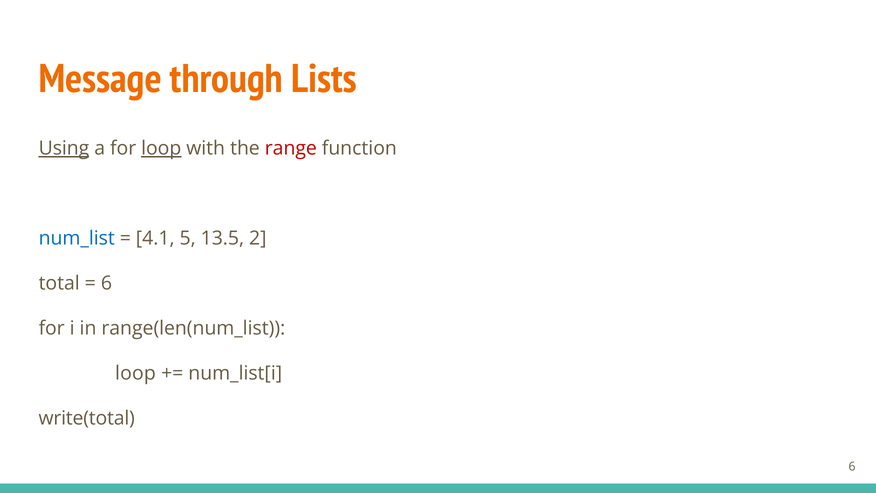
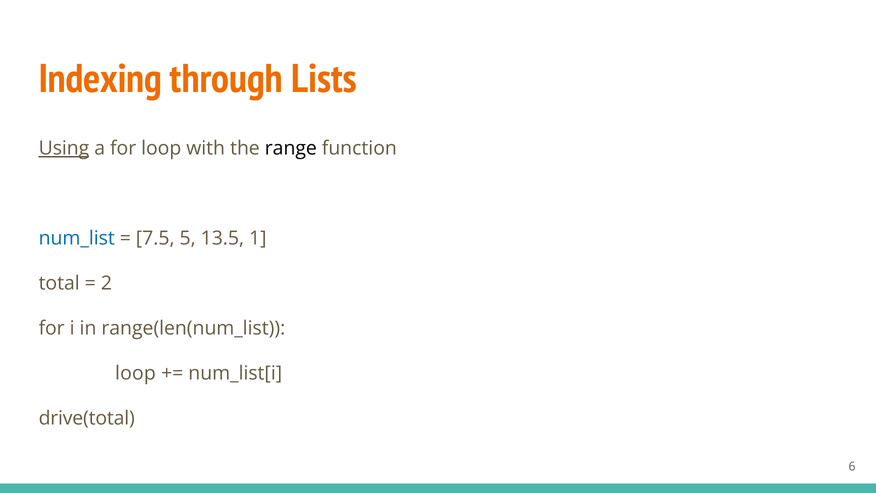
Message: Message -> Indexing (100, 79)
loop underline: present -> none (161, 148)
range colour: red -> black (291, 148)
4.1: 4.1 -> 7.5 (155, 238)
2: 2 -> 1 (258, 238)
6: 6 -> 2 (106, 283)
write(total: write(total -> drive(total (87, 418)
